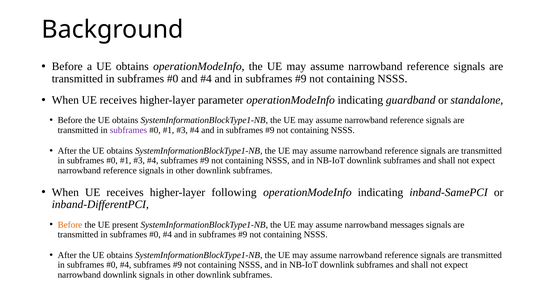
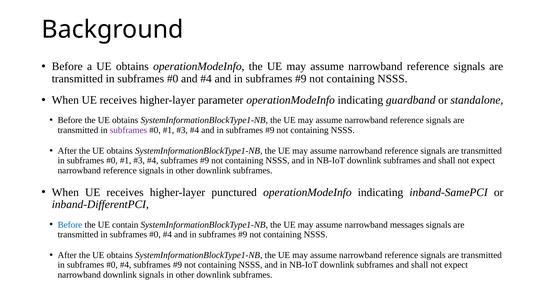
following: following -> punctured (234, 192)
Before colour: orange -> blue (70, 224)
present: present -> contain (125, 224)
